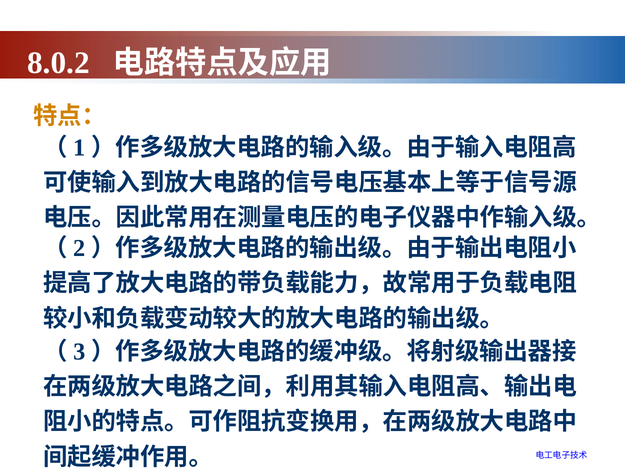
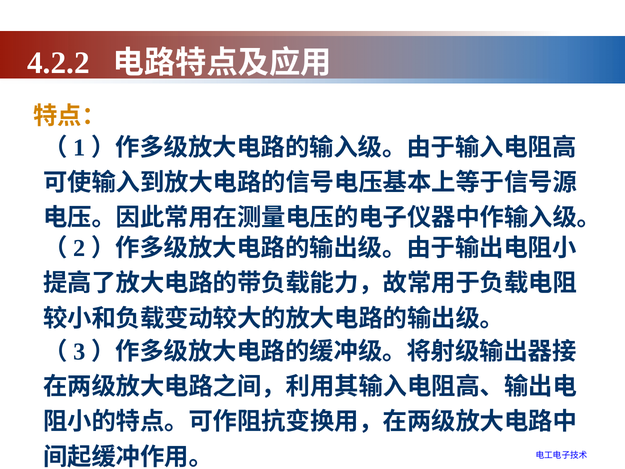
8.0.2: 8.0.2 -> 4.2.2 (59, 63)
